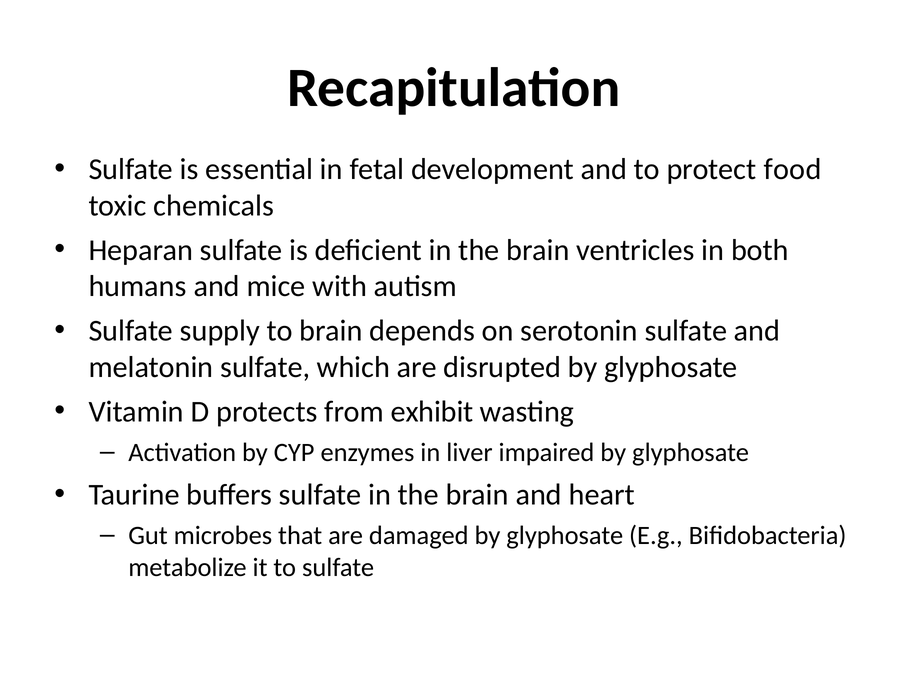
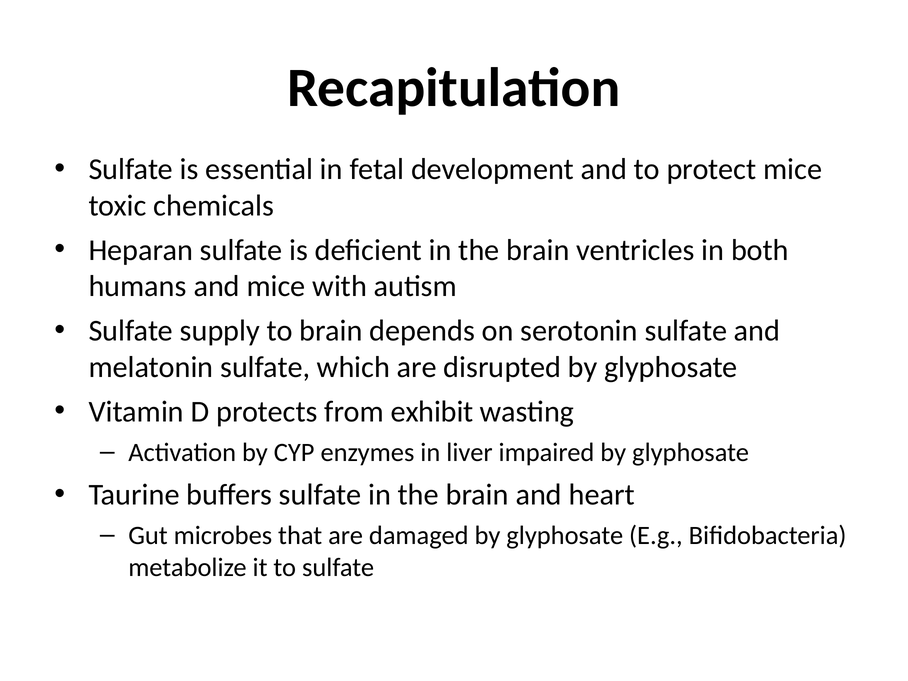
protect food: food -> mice (793, 169)
